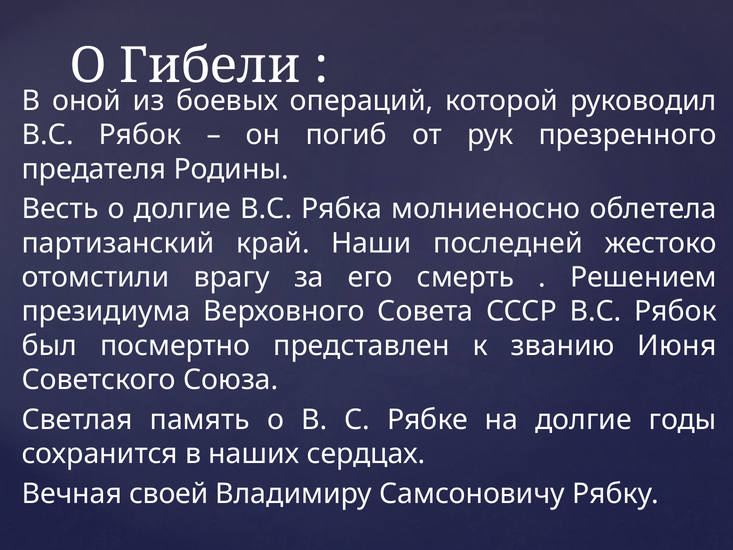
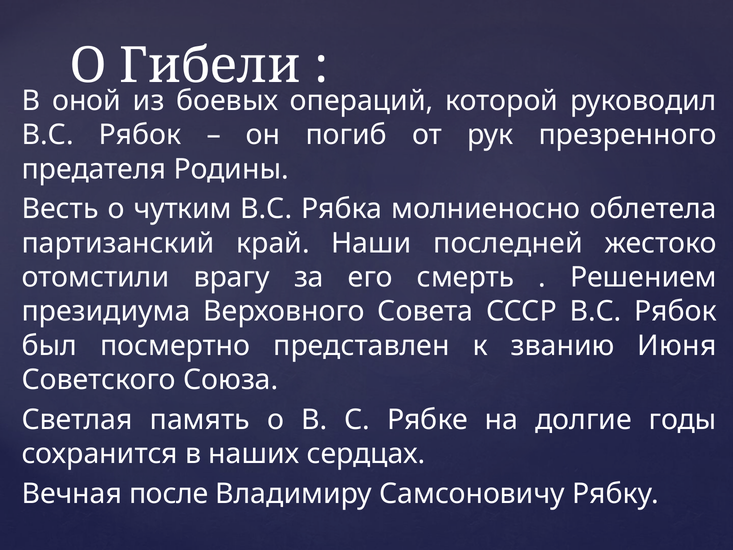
о долгие: долгие -> чутким (183, 209)
своей: своей -> после (169, 494)
